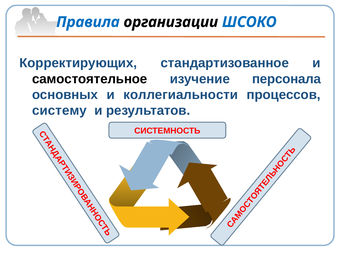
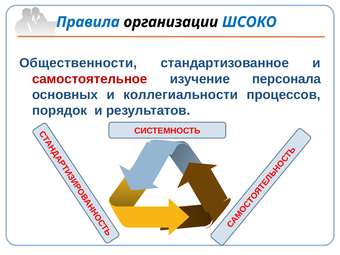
Корректирующих: Корректирующих -> Общественности (78, 63)
самостоятельное colour: black -> red (90, 79)
систему: систему -> порядок (60, 111)
